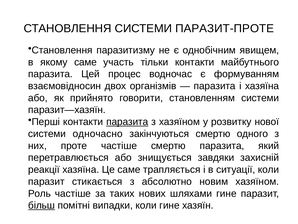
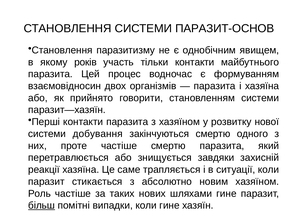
ПАРАЗИТ-ПРОТЕ: ПАРАЗИТ-ПРОТЕ -> ПАРАЗИТ-ОСНОВ (225, 28)
якому саме: саме -> років (86, 62)
паразита underline: present -> none (127, 122)
одночасно: одночасно -> добування (98, 133)
